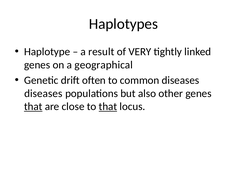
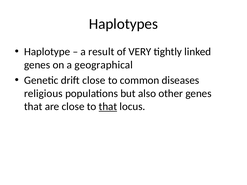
drift often: often -> close (94, 80)
diseases: diseases -> religious (43, 94)
that underline: present -> none (33, 107)
